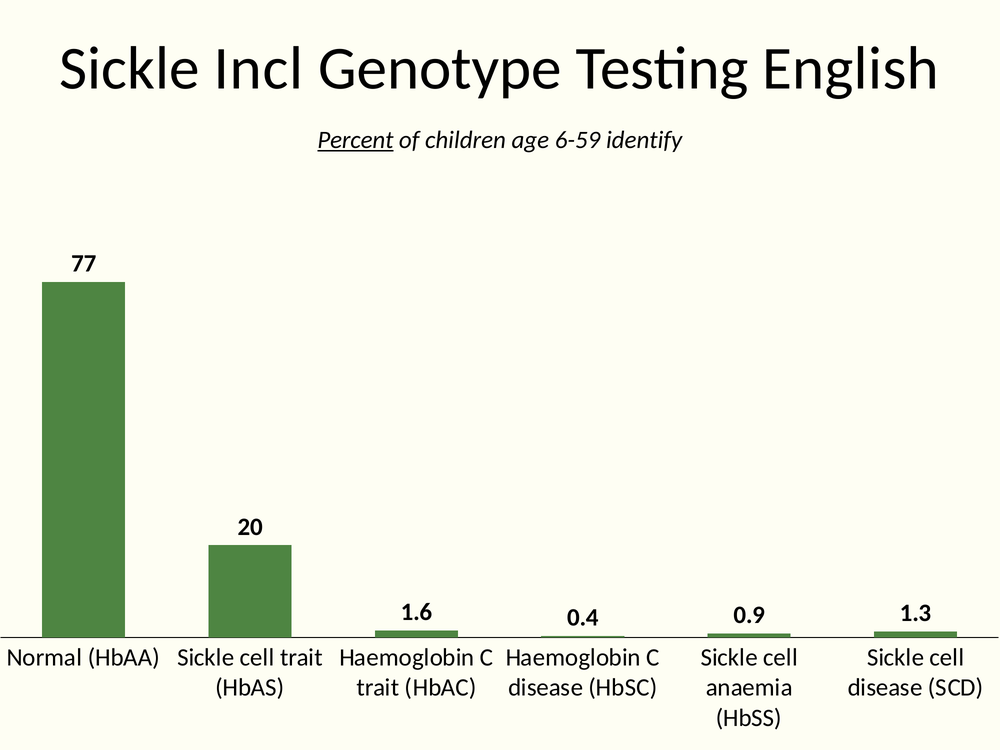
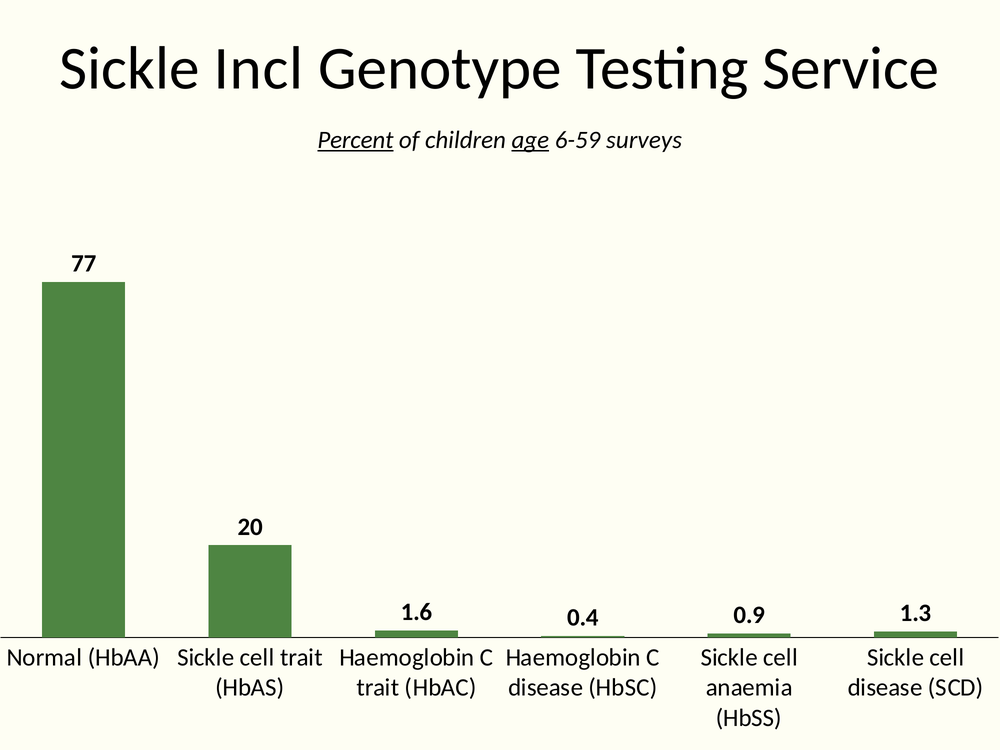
English: English -> Service (851, 68)
age underline: none -> present (530, 140)
identify: identify -> surveys (644, 140)
